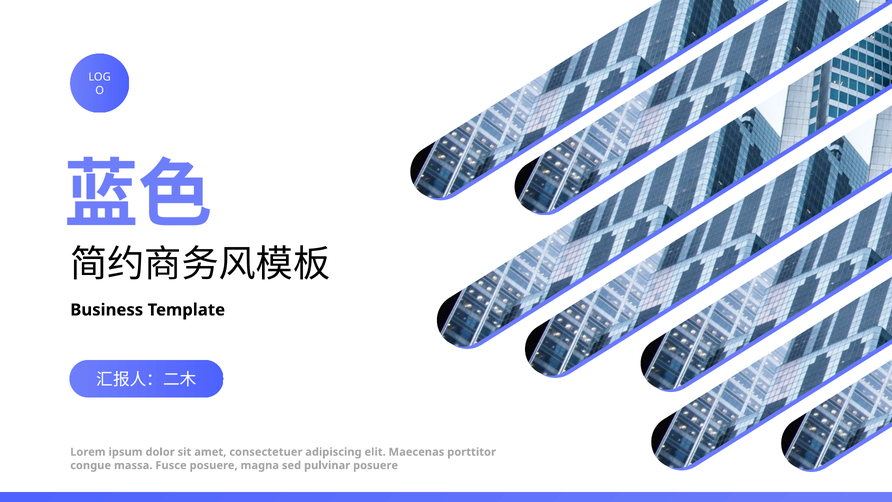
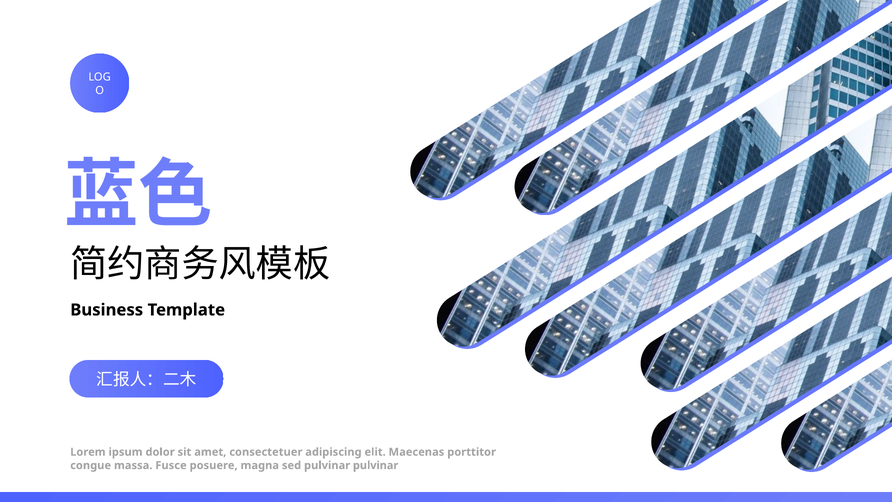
pulvinar posuere: posuere -> pulvinar (376, 465)
